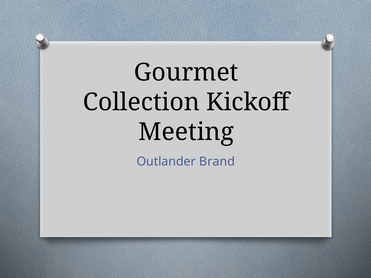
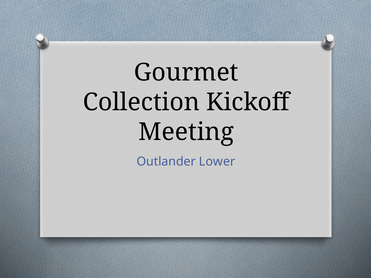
Brand: Brand -> Lower (217, 162)
